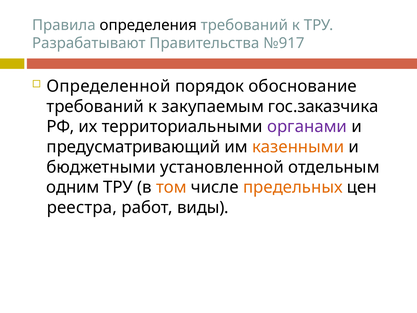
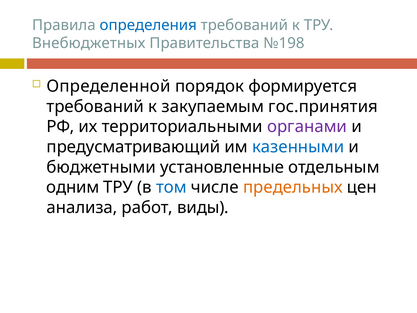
определения colour: black -> blue (148, 25)
Разрабатывают: Разрабатывают -> Внебюджетных (89, 43)
№917: №917 -> №198 (284, 43)
обоснование: обоснование -> формируется (303, 86)
гос.заказчика: гос.заказчика -> гос.принятия (323, 106)
казенными colour: orange -> blue (298, 147)
установленной: установленной -> установленные (222, 167)
том colour: orange -> blue (171, 187)
реестра: реестра -> анализа (82, 207)
